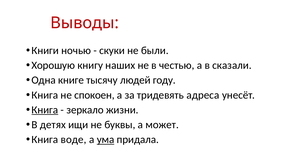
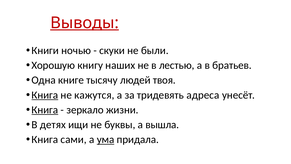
Выводы underline: none -> present (85, 23)
честью: честью -> лестью (177, 65)
сказали: сказали -> братьев (232, 65)
году: году -> твоя (164, 80)
Книга underline: none -> present (45, 95)
спокоен: спокоен -> кажутся (94, 95)
может: может -> вышла (162, 124)
воде: воде -> сами (74, 139)
